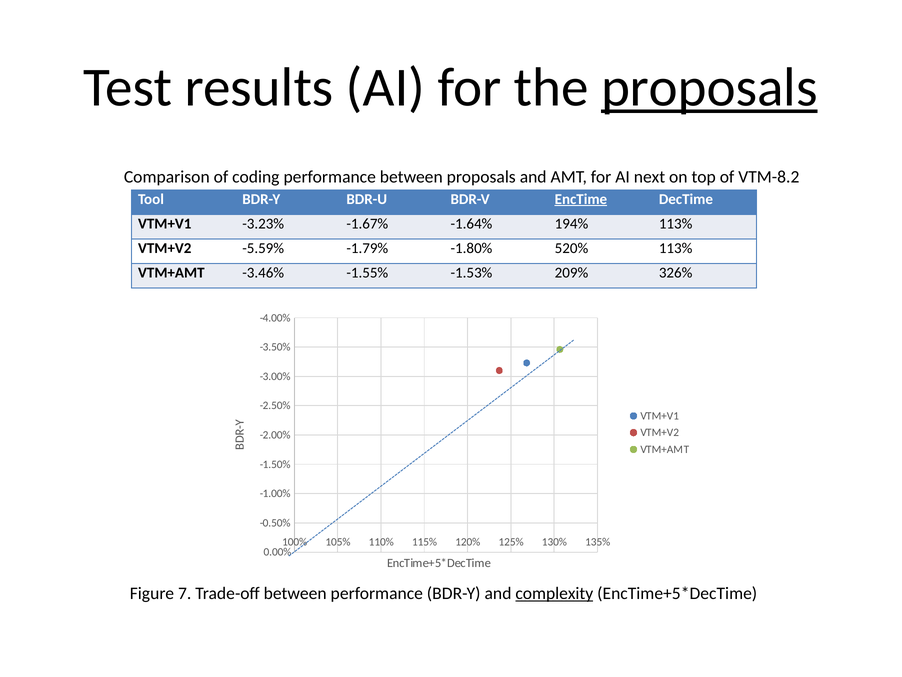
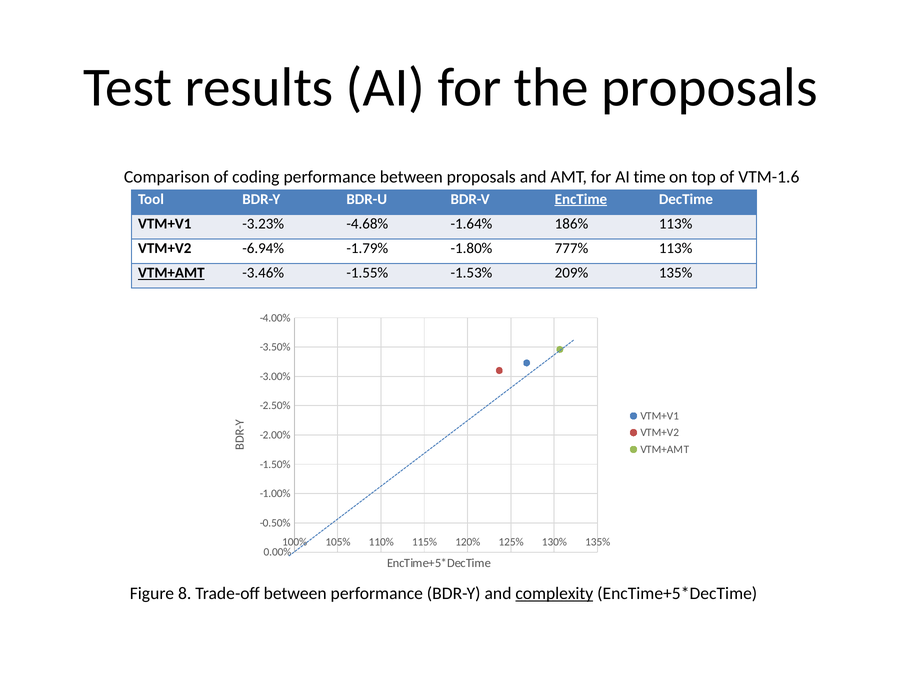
proposals underline: present -> none (709, 87)
next: next -> time (650, 177)
VTM-8.2: VTM-8.2 -> VTM-1.6 (769, 177)
-1.67%: -1.67% -> -4.68% (367, 224)
194%: 194% -> 186% (571, 224)
-5.59%: -5.59% -> -6.94% (263, 248)
520%: 520% -> 777% (571, 248)
VTM+AMT underline: none -> present (171, 273)
209% 326%: 326% -> 135% (676, 273)
7: 7 -> 8 (185, 593)
